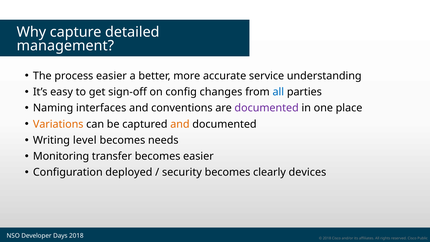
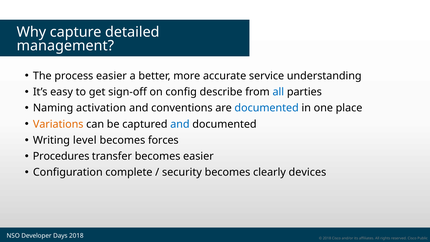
changes: changes -> describe (221, 92)
interfaces: interfaces -> activation (101, 108)
documented colour: purple -> blue (267, 108)
and colour: orange -> blue (180, 124)
needs: needs -> forces (163, 140)
Monitoring: Monitoring -> Procedures (61, 156)
deployed: deployed -> complete (129, 172)
